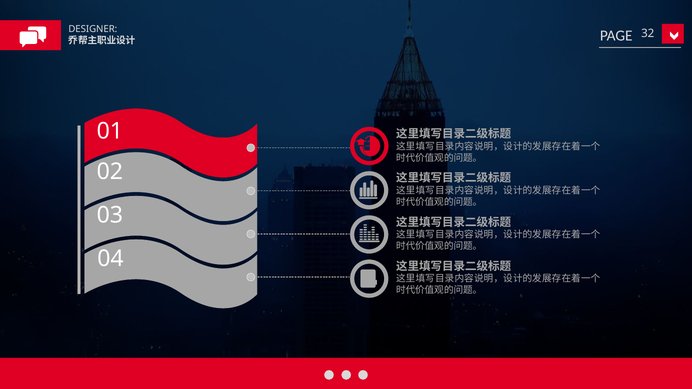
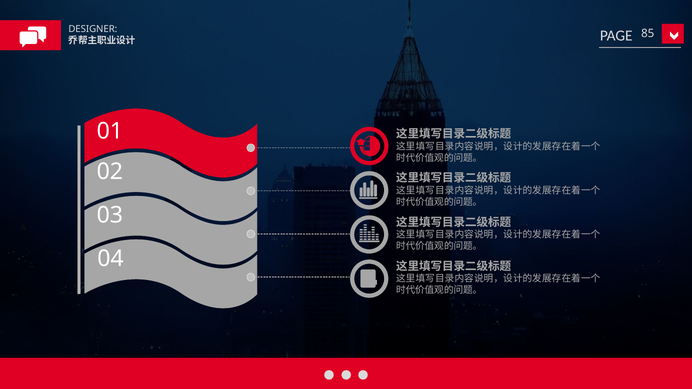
32: 32 -> 85 (648, 34)
